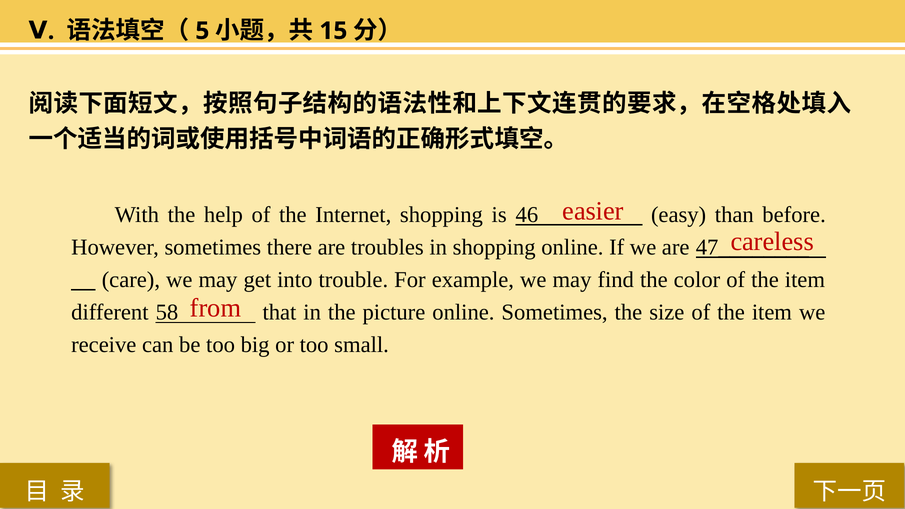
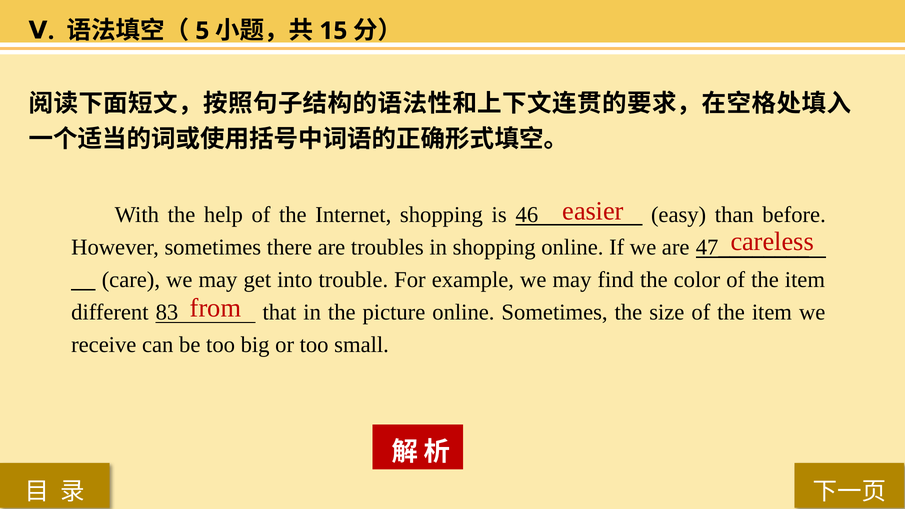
58: 58 -> 83 (167, 312)
